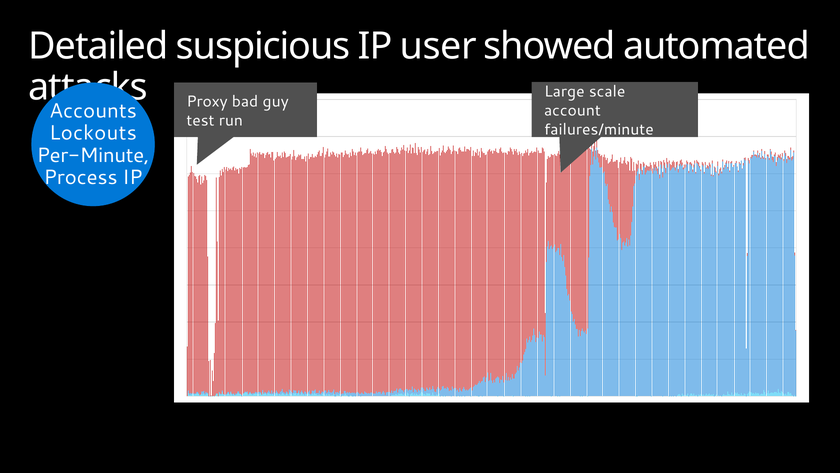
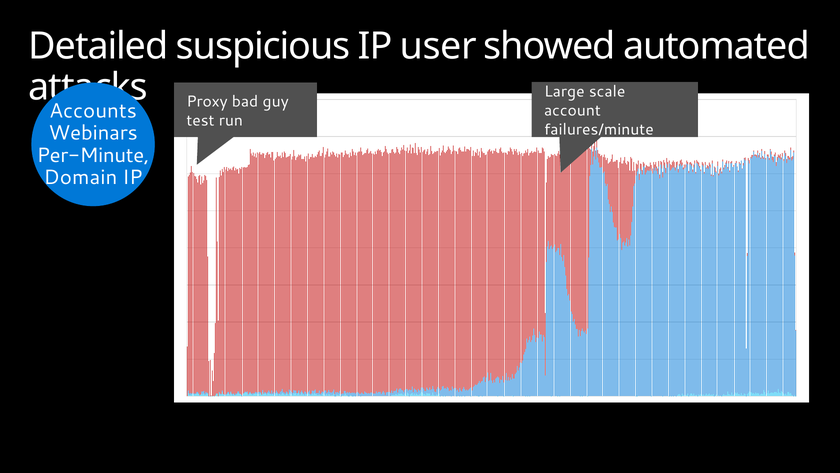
Lockouts: Lockouts -> Webinars (93, 133)
Process: Process -> Domain (81, 177)
